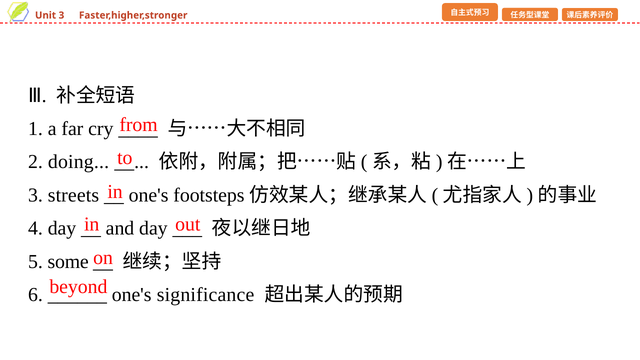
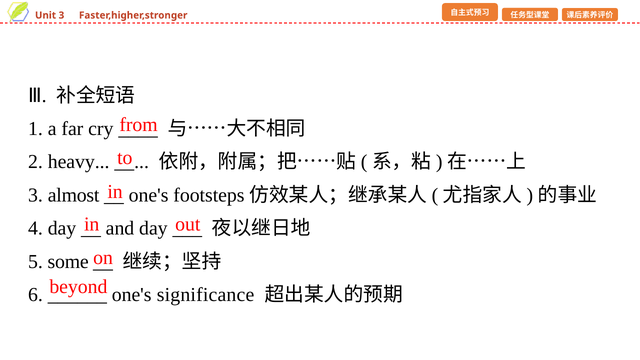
doing: doing -> heavy (79, 162)
streets: streets -> almost (74, 195)
